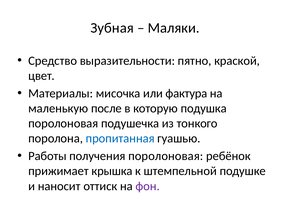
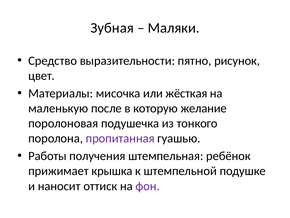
краской: краской -> рисунок (237, 61)
фактура: фактура -> жёсткая (186, 93)
подушка: подушка -> желание (204, 108)
пропитанная colour: blue -> purple (120, 138)
получения поролоновая: поролоновая -> штемпельная (166, 156)
